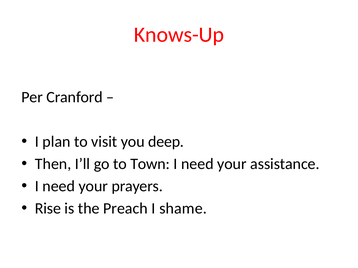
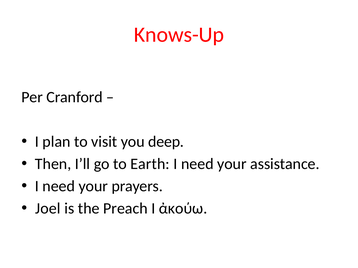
Town: Town -> Earth (150, 164)
Rise: Rise -> Joel (48, 209)
shame: shame -> ἀκούω (183, 209)
